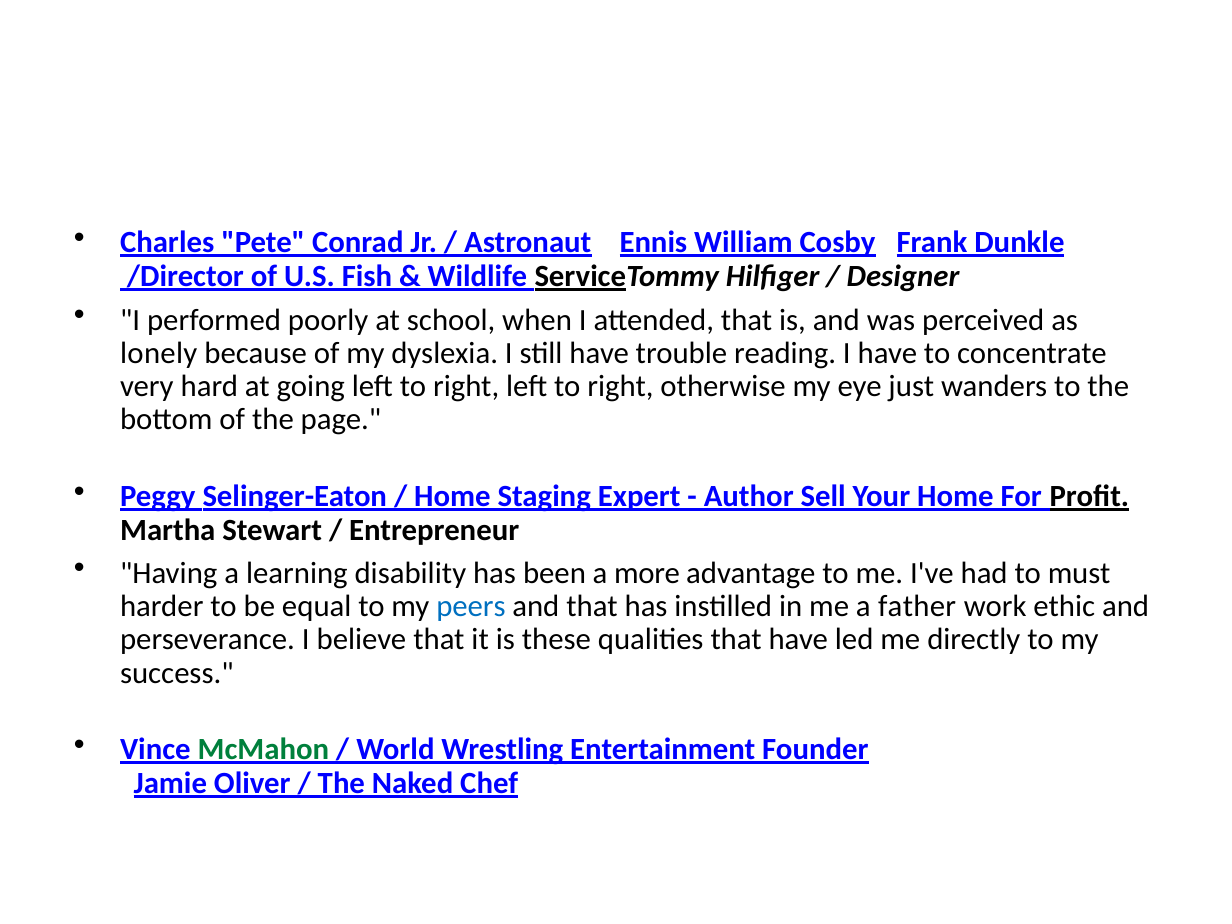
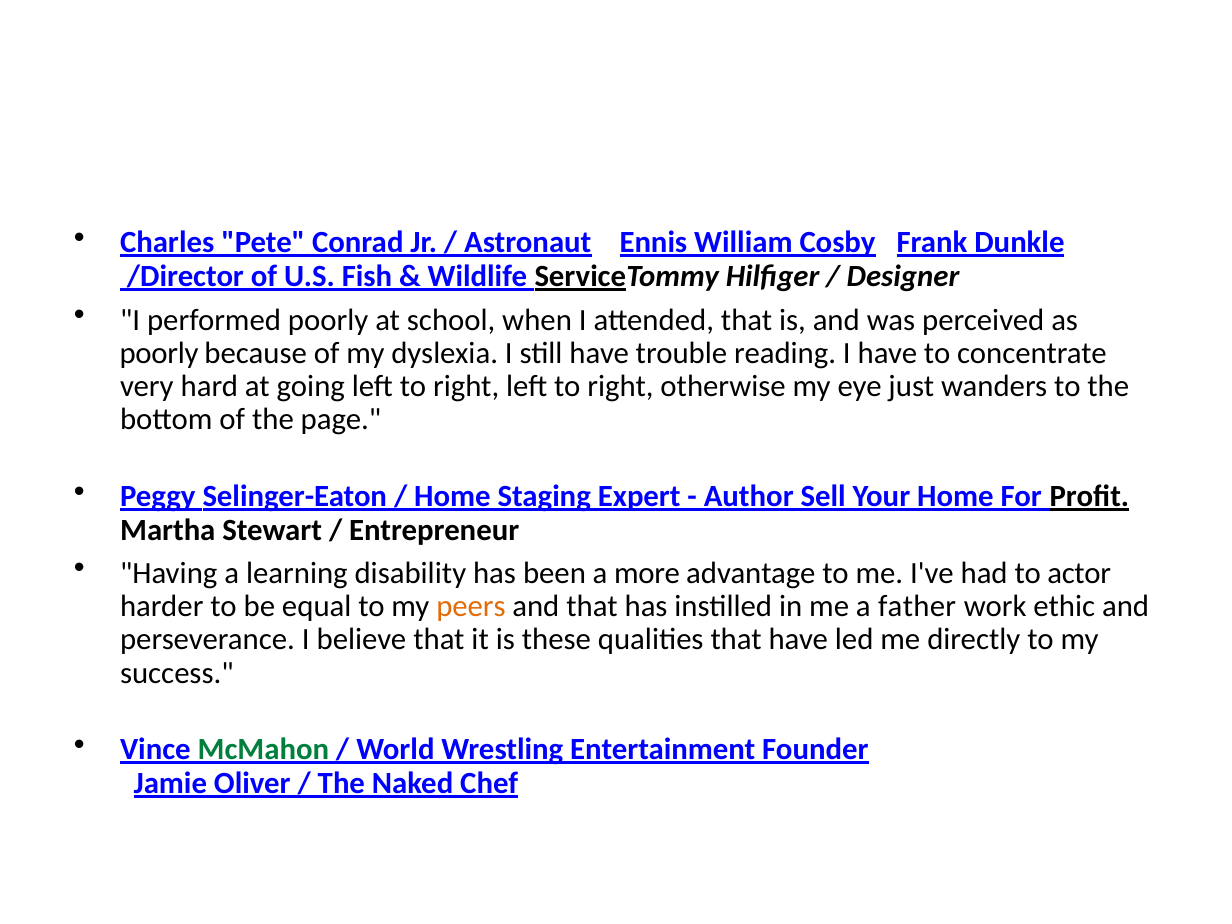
lonely: lonely -> poorly (159, 353)
must: must -> actor (1079, 573)
peers colour: blue -> orange (471, 606)
